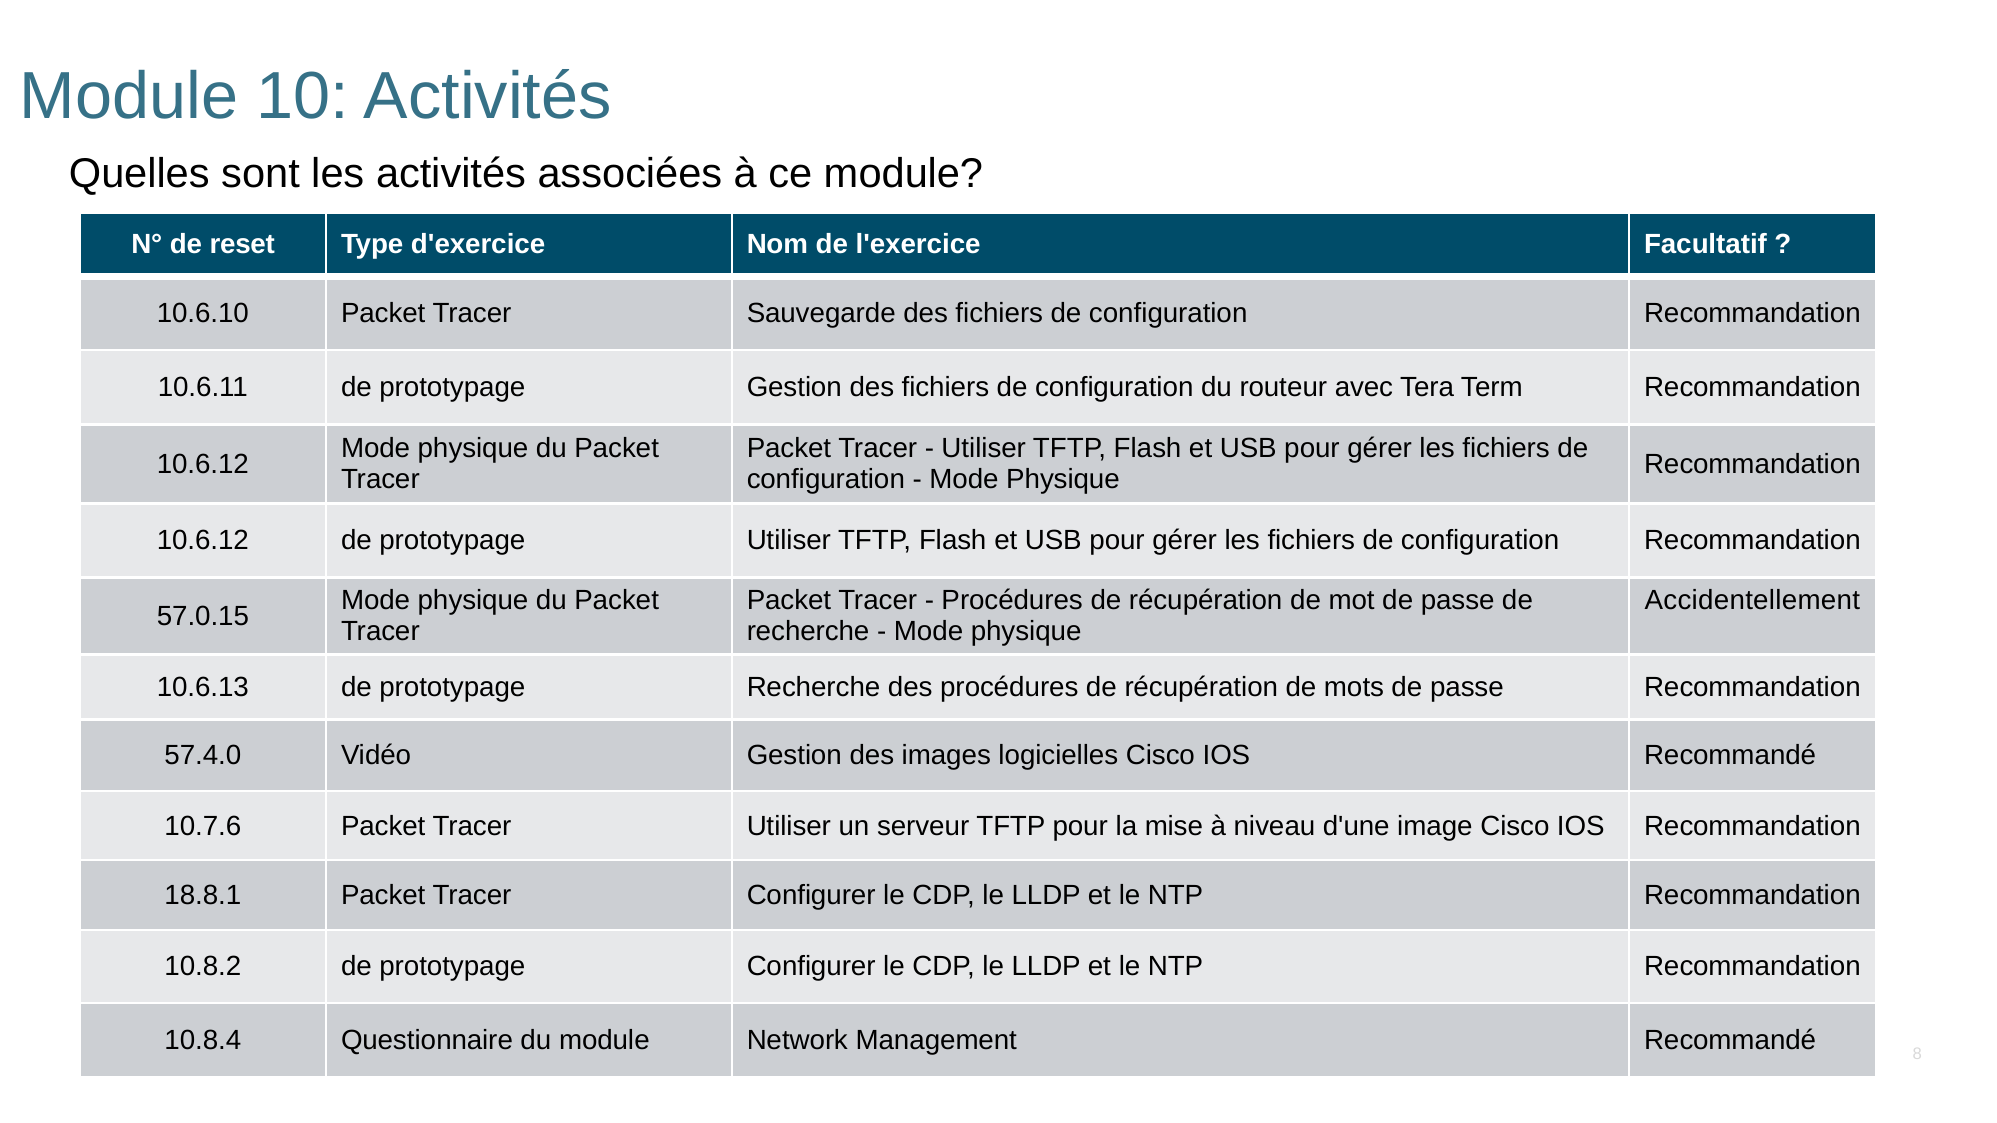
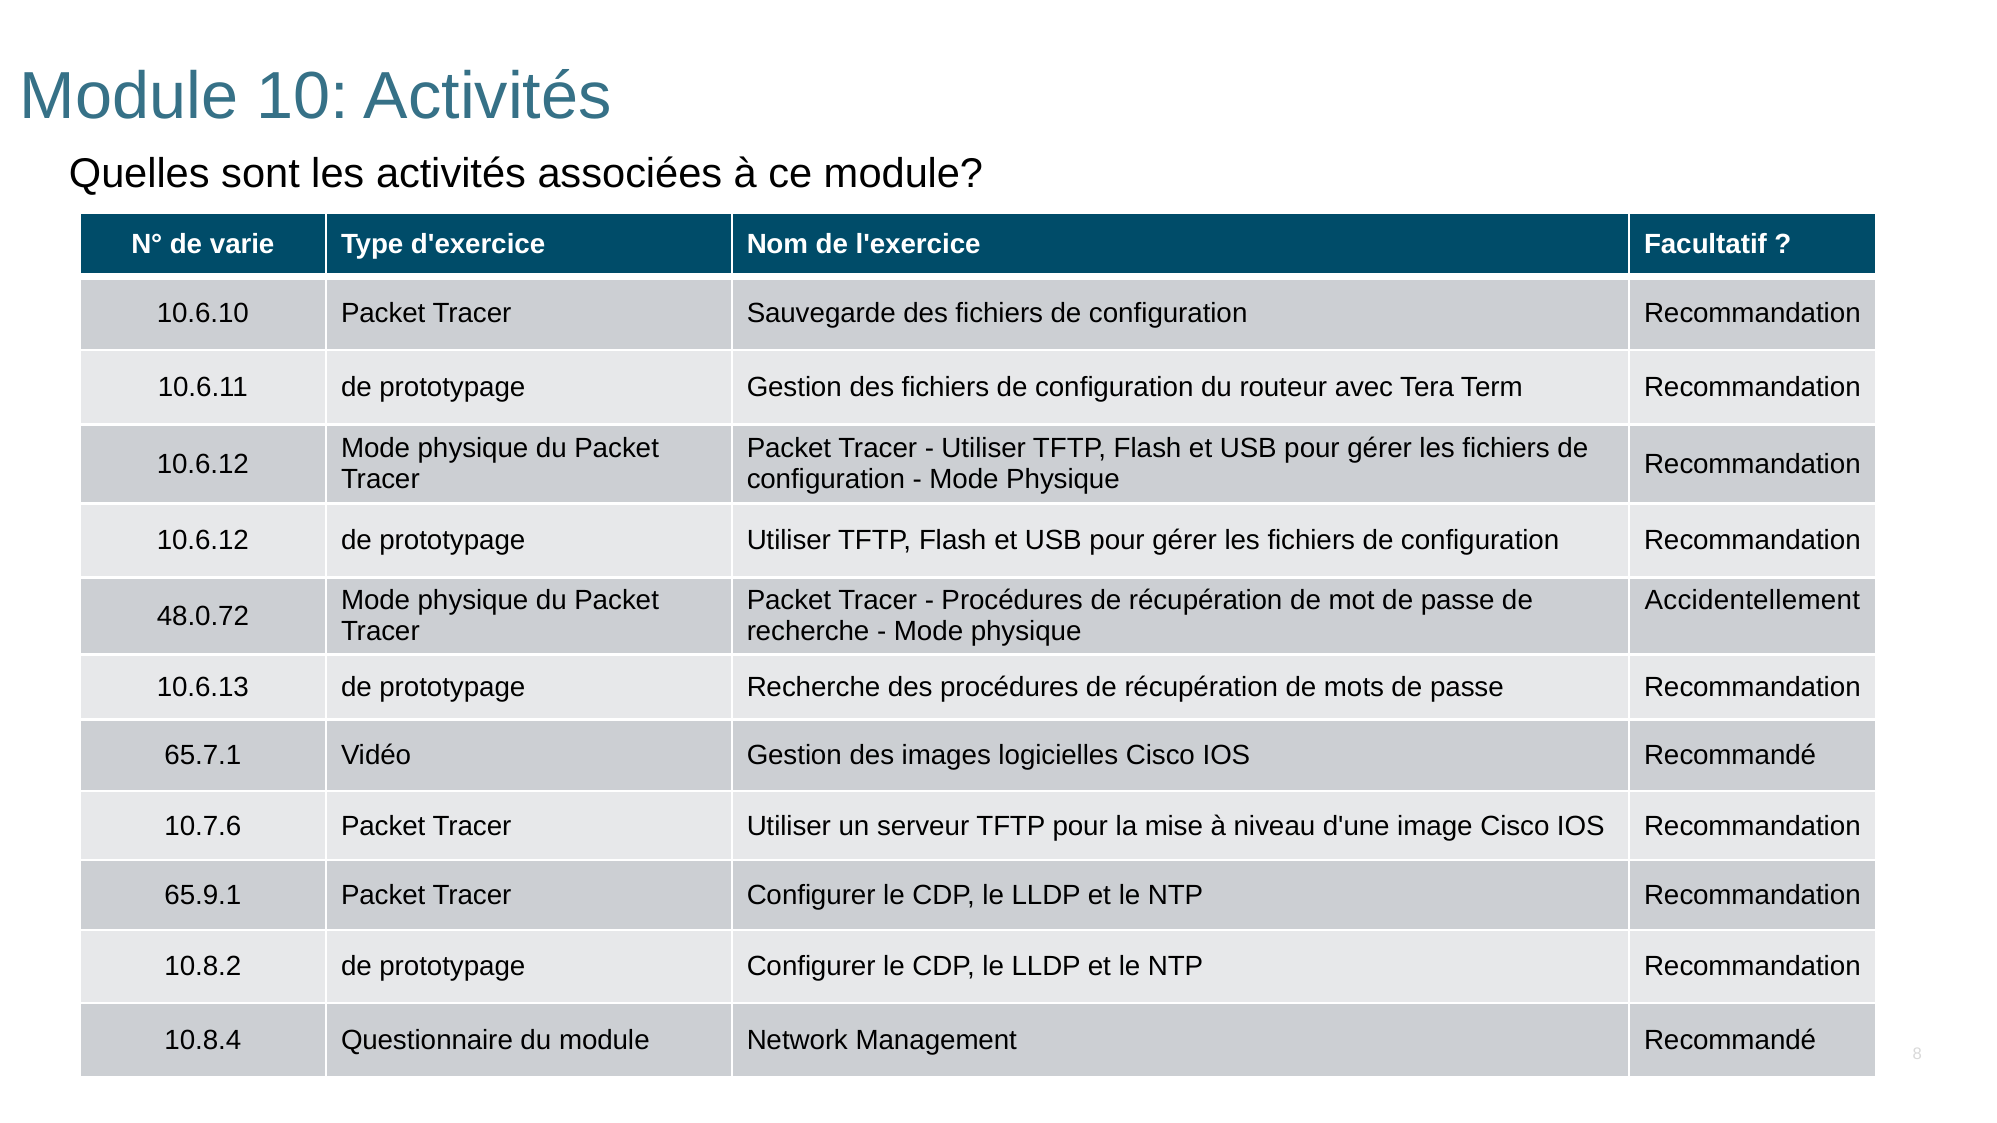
reset: reset -> varie (242, 245)
57.0.15: 57.0.15 -> 48.0.72 (203, 616)
57.4.0: 57.4.0 -> 65.7.1 (203, 756)
18.8.1: 18.8.1 -> 65.9.1 (203, 896)
